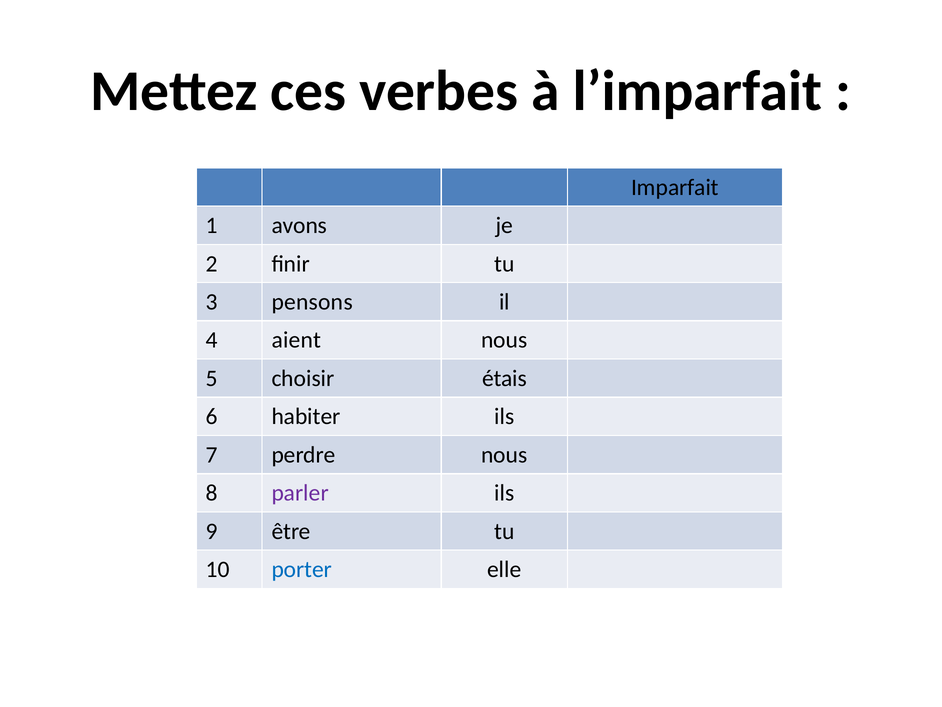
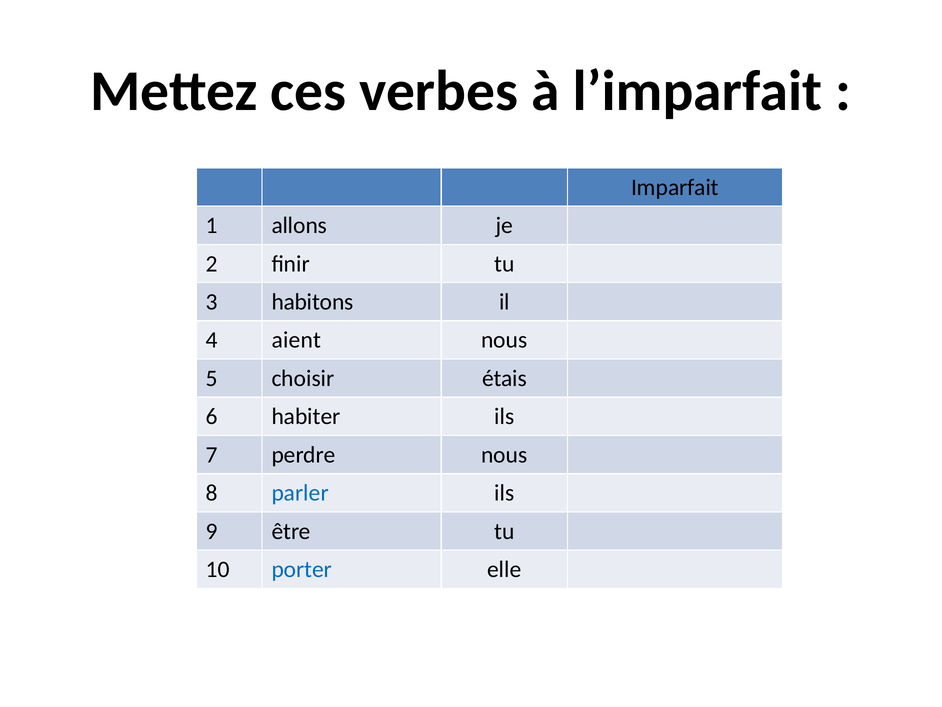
avons: avons -> allons (299, 225)
pensons: pensons -> habitons (312, 302)
parler colour: purple -> blue (300, 493)
